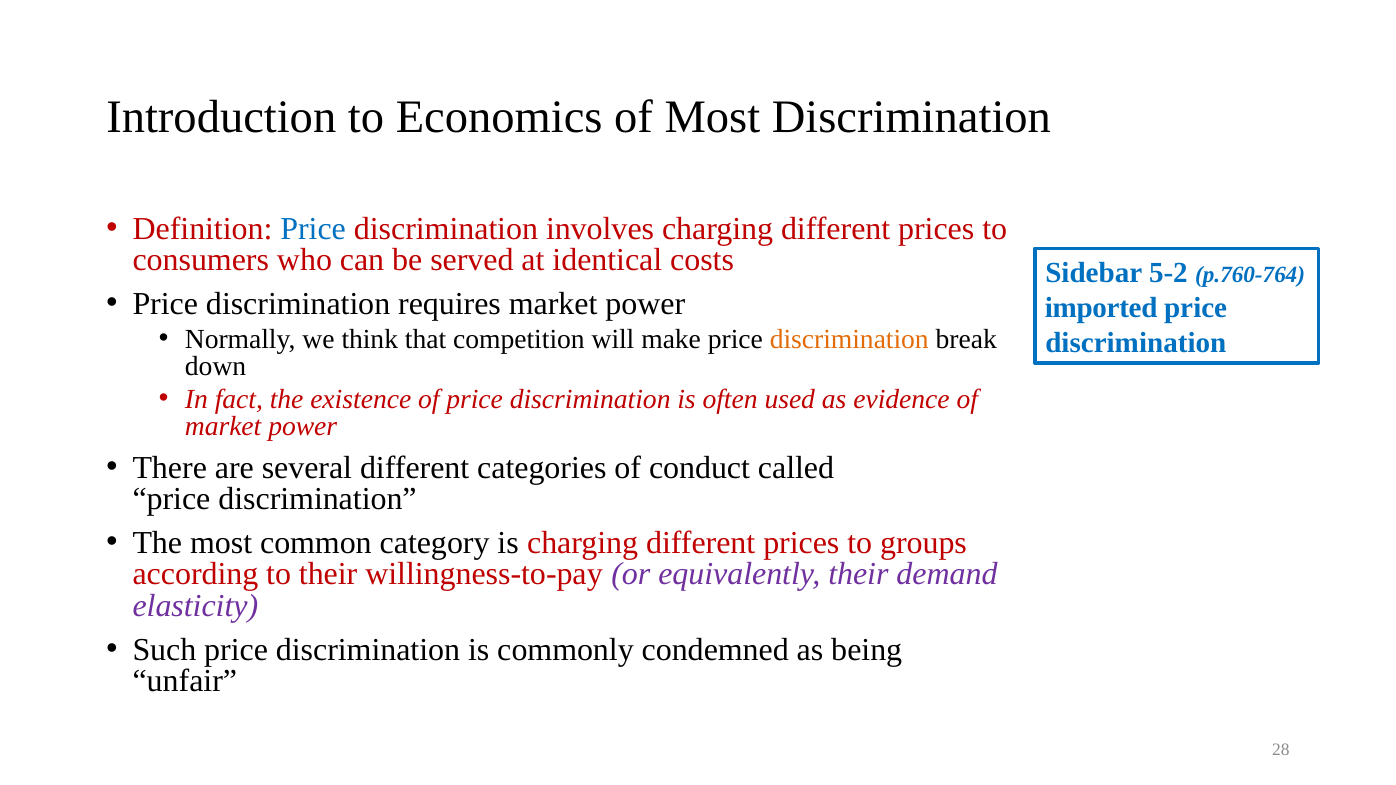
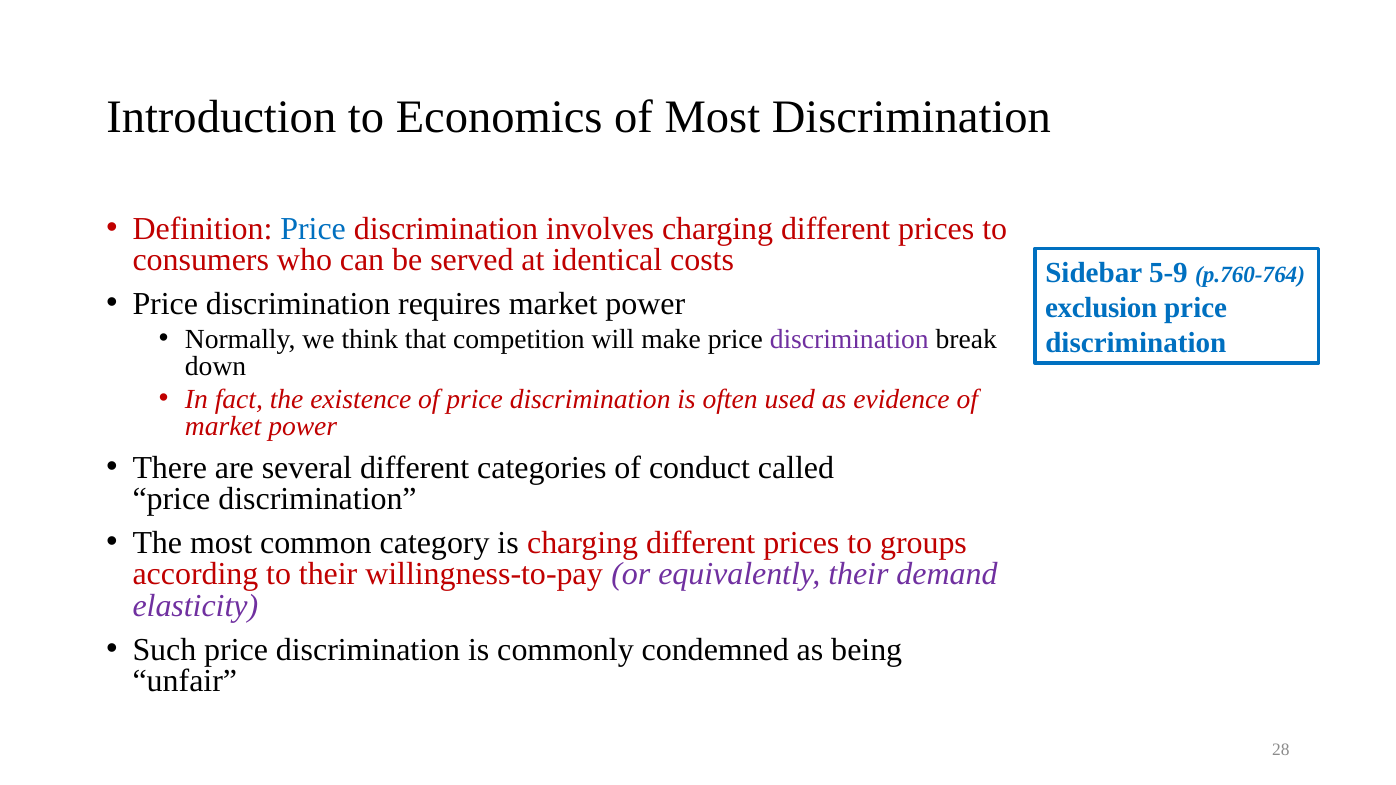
5-2: 5-2 -> 5-9 (1168, 273)
imported: imported -> exclusion (1101, 308)
discrimination colour: orange -> purple (849, 339)
